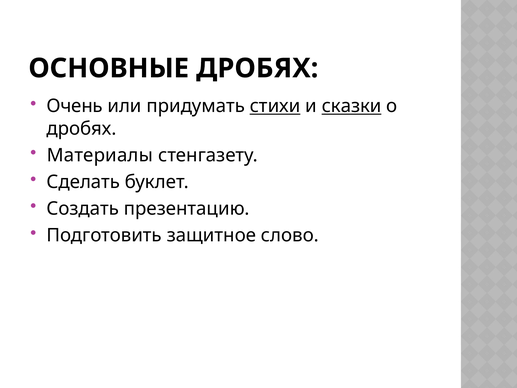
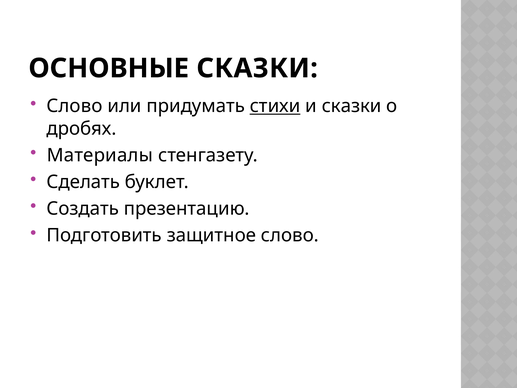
ОСНОВНЫЕ ДРОБЯХ: ДРОБЯХ -> СКАЗКИ (257, 68)
Очень: Очень -> Слово (74, 106)
сказки underline: present -> none (352, 106)
